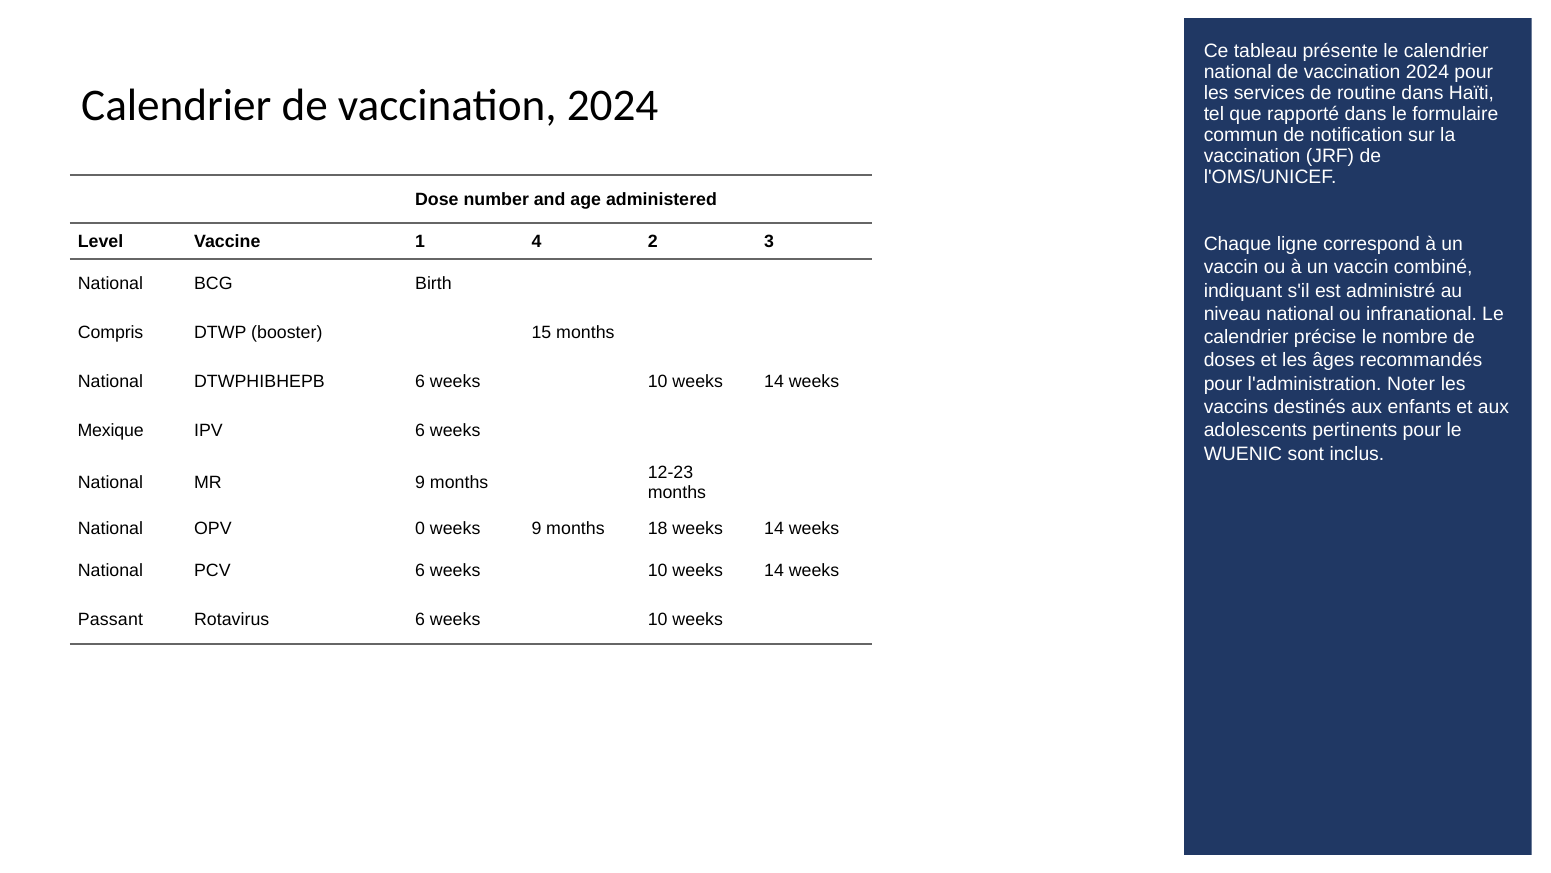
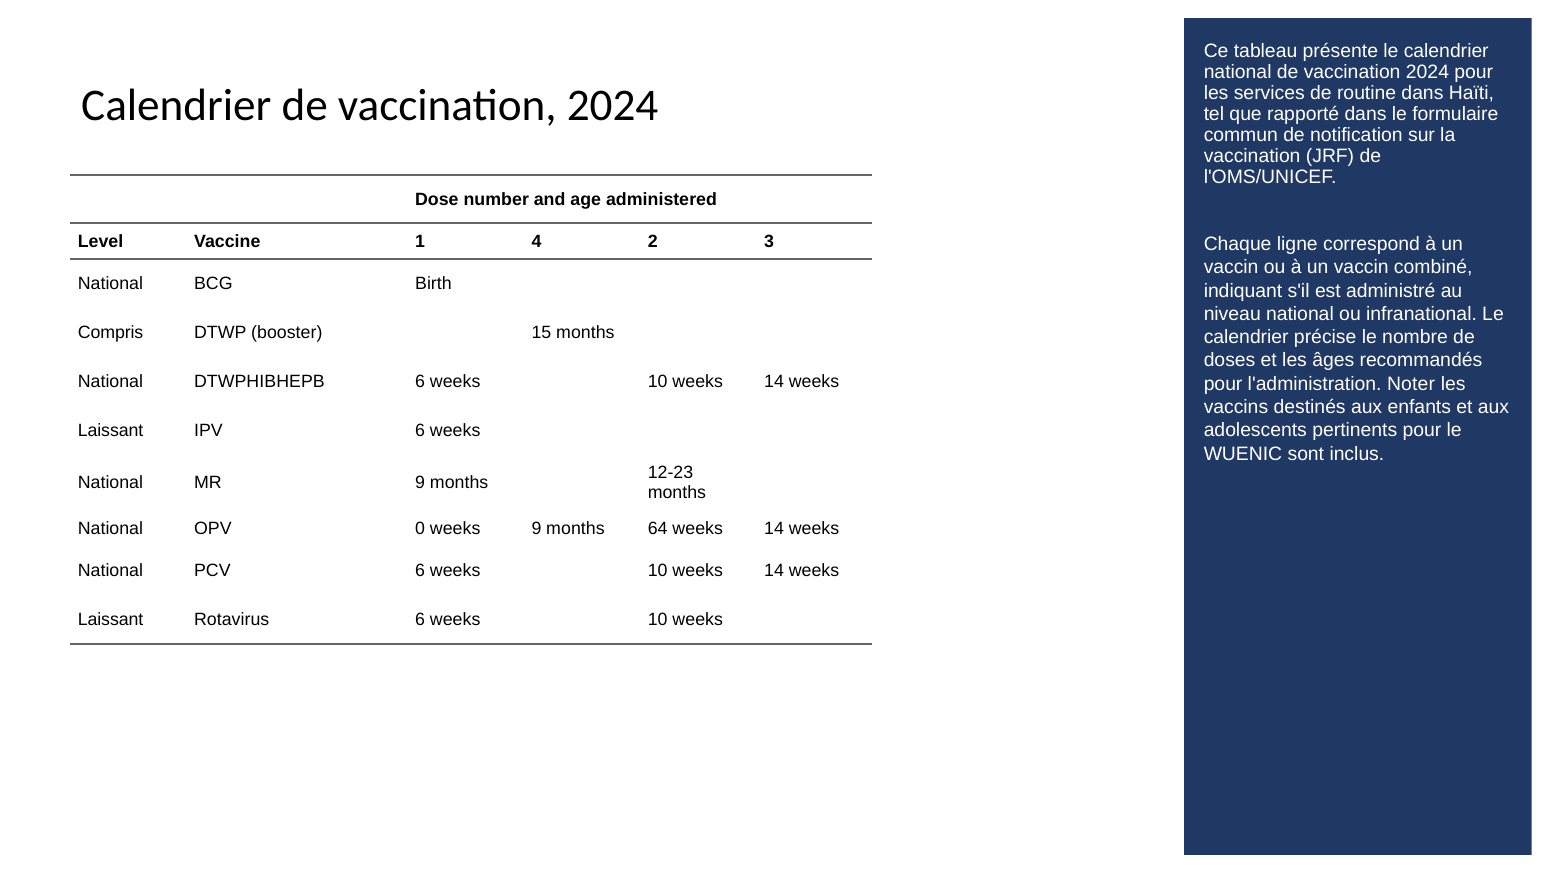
Mexique: Mexique -> Laissant (111, 430)
18: 18 -> 64 (658, 528)
Passant: Passant -> Laissant (111, 619)
